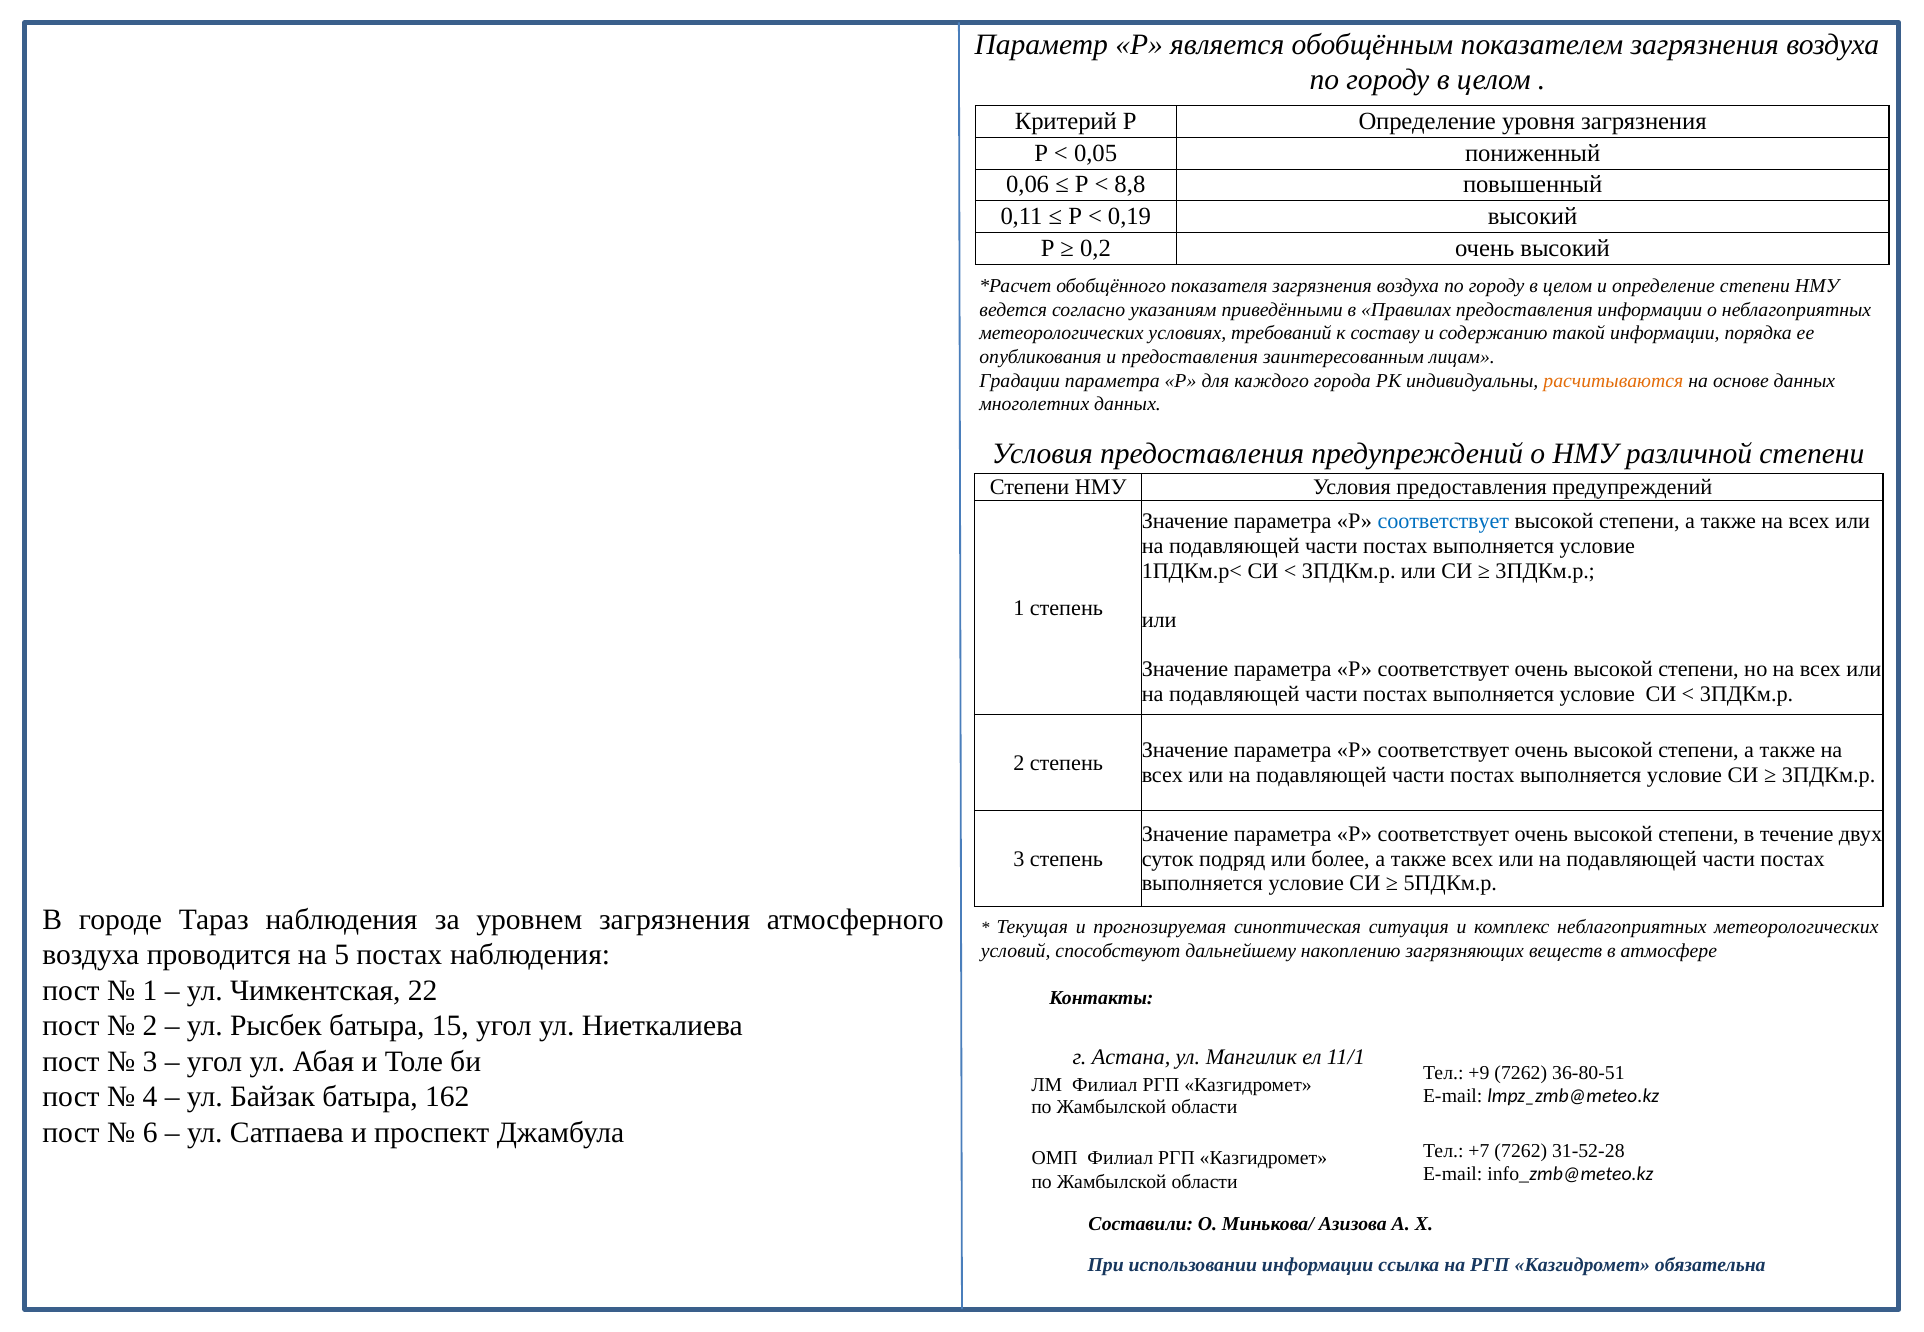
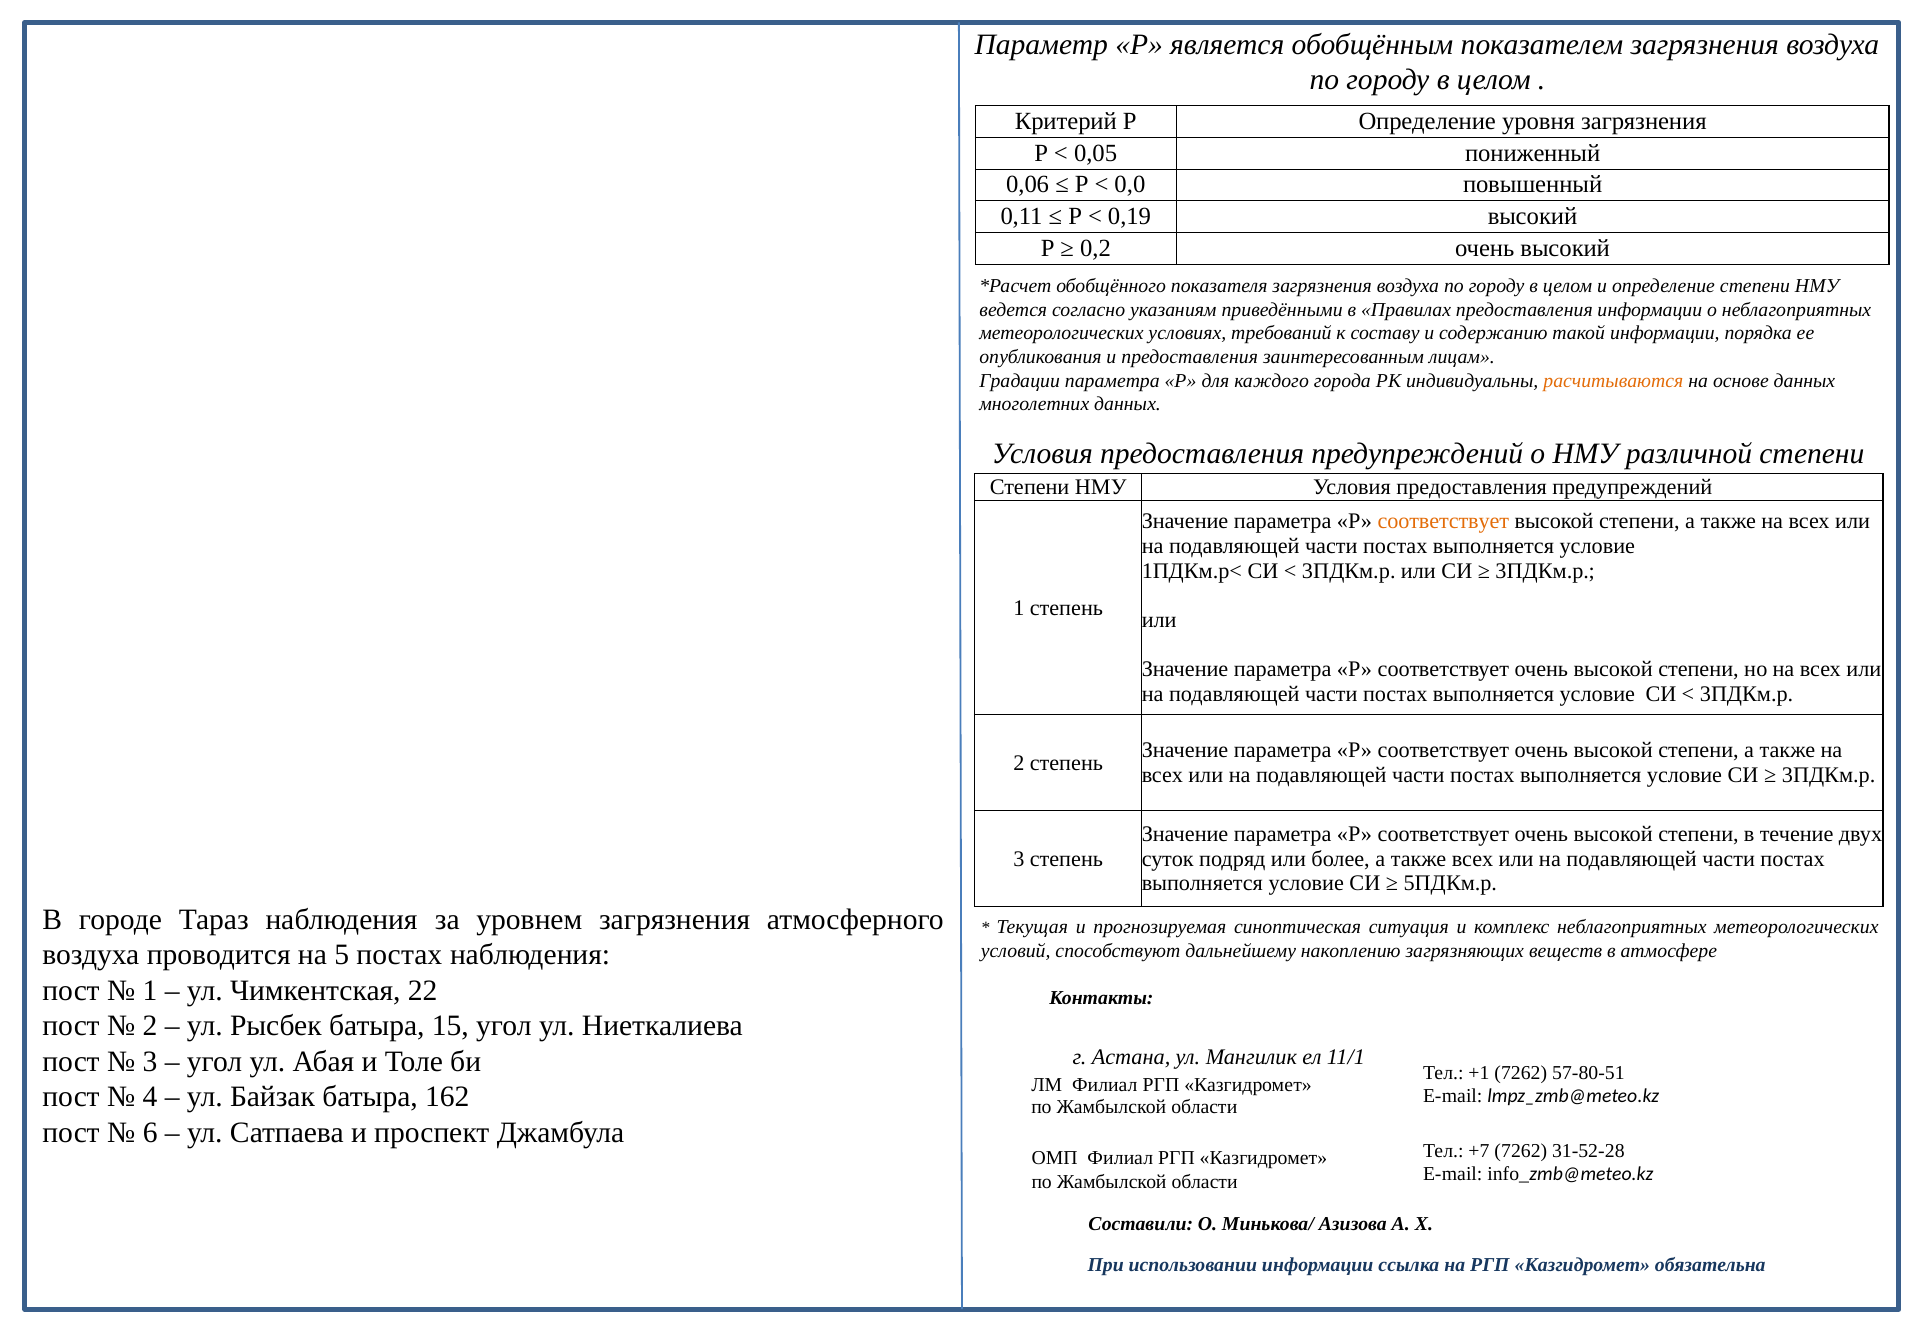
8,8: 8,8 -> 0,0 (1130, 185)
соответствует colour: blue -> orange (1443, 522)
+9: +9 -> +1 (1479, 1073)
36-80-51: 36-80-51 -> 57-80-51 (1588, 1073)
